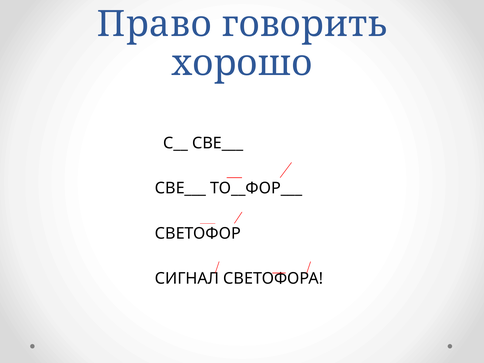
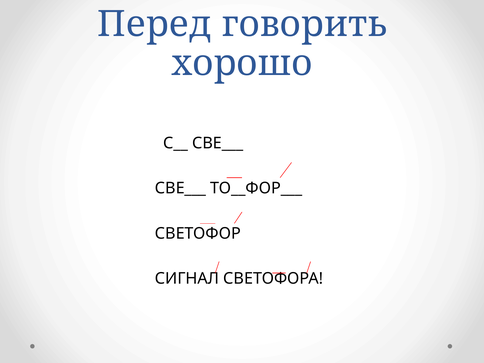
Право: Право -> Перед (154, 24)
